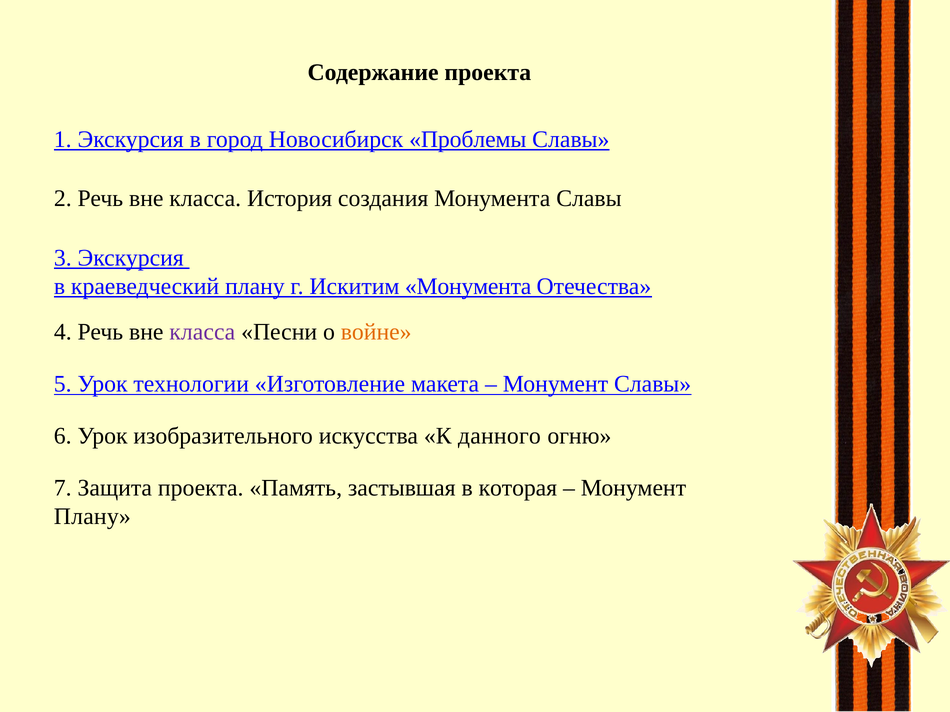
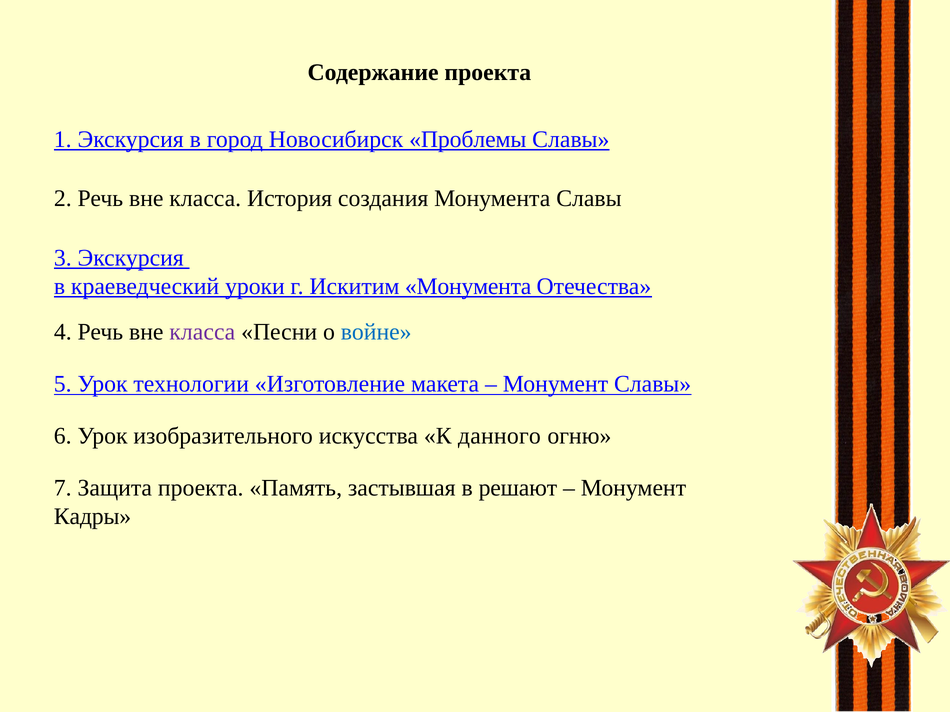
краеведческий плану: плану -> уроки (255, 287)
войне colour: orange -> blue (376, 332)
которая: которая -> решают (518, 488)
Плану: Плану -> Кадры (93, 517)
